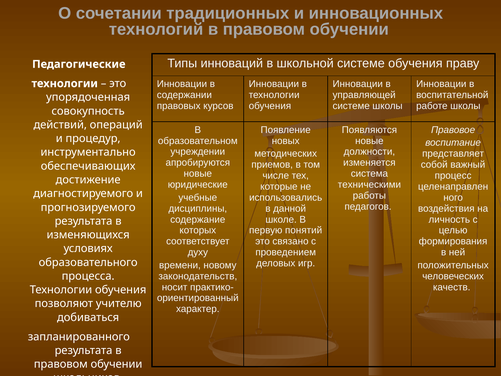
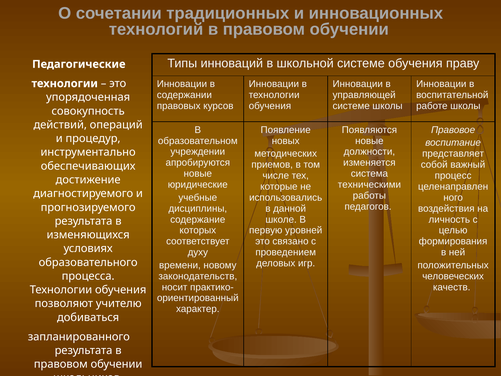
понятий: понятий -> уровней (304, 230)
